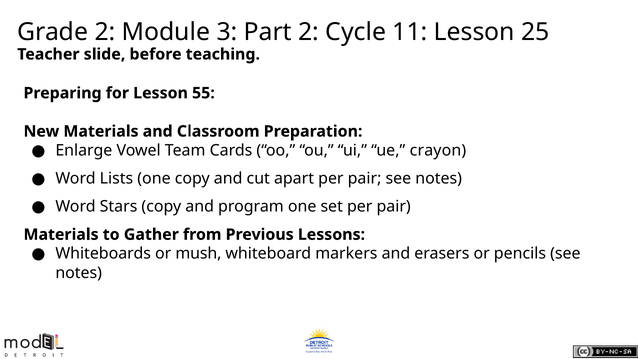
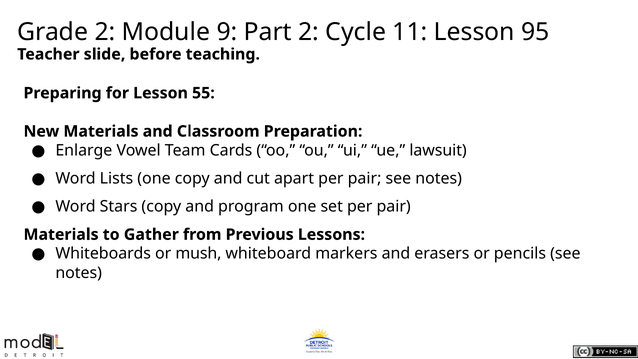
3: 3 -> 9 (227, 32)
25: 25 -> 95 (535, 32)
crayon: crayon -> lawsuit (438, 150)
